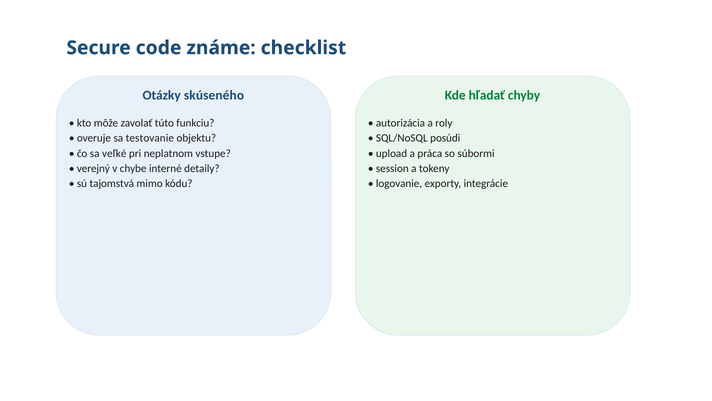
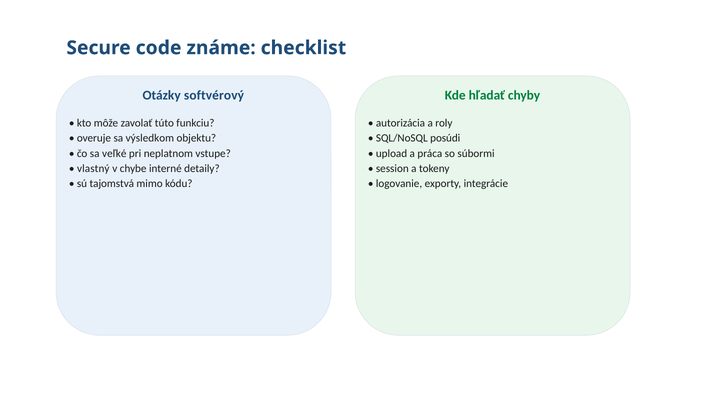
skúseného: skúseného -> softvérový (214, 95)
testovanie: testovanie -> výsledkom (150, 138)
verejný: verejný -> vlastný (93, 168)
